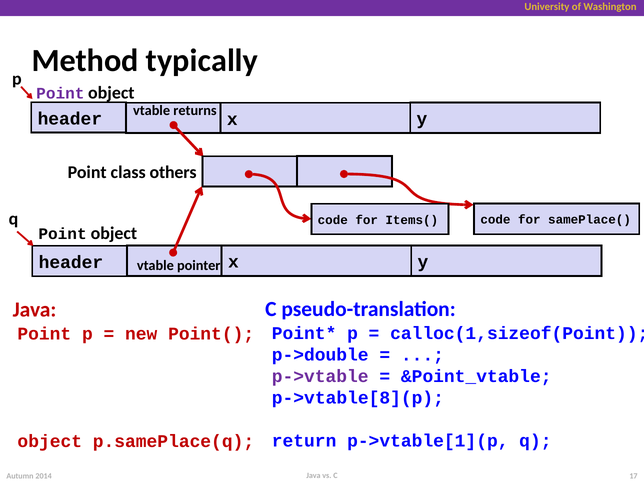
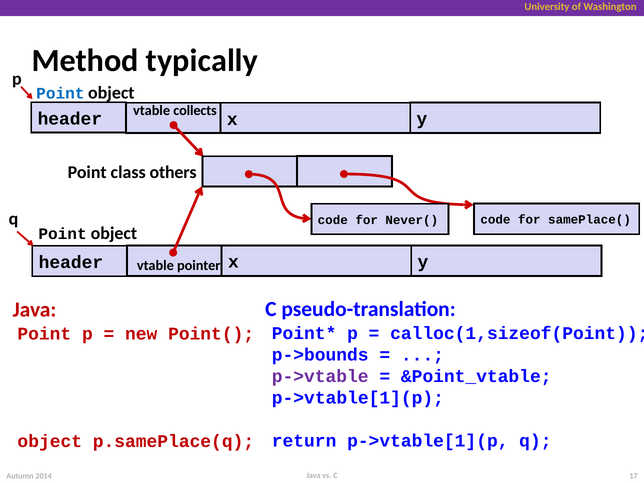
Point colour: purple -> blue (60, 94)
returns: returns -> collects (195, 110)
Items(: Items( -> Never( (412, 220)
p->double: p->double -> p->bounds (320, 355)
p->vtable[8](p: p->vtable[8](p -> p->vtable[1](p (358, 398)
